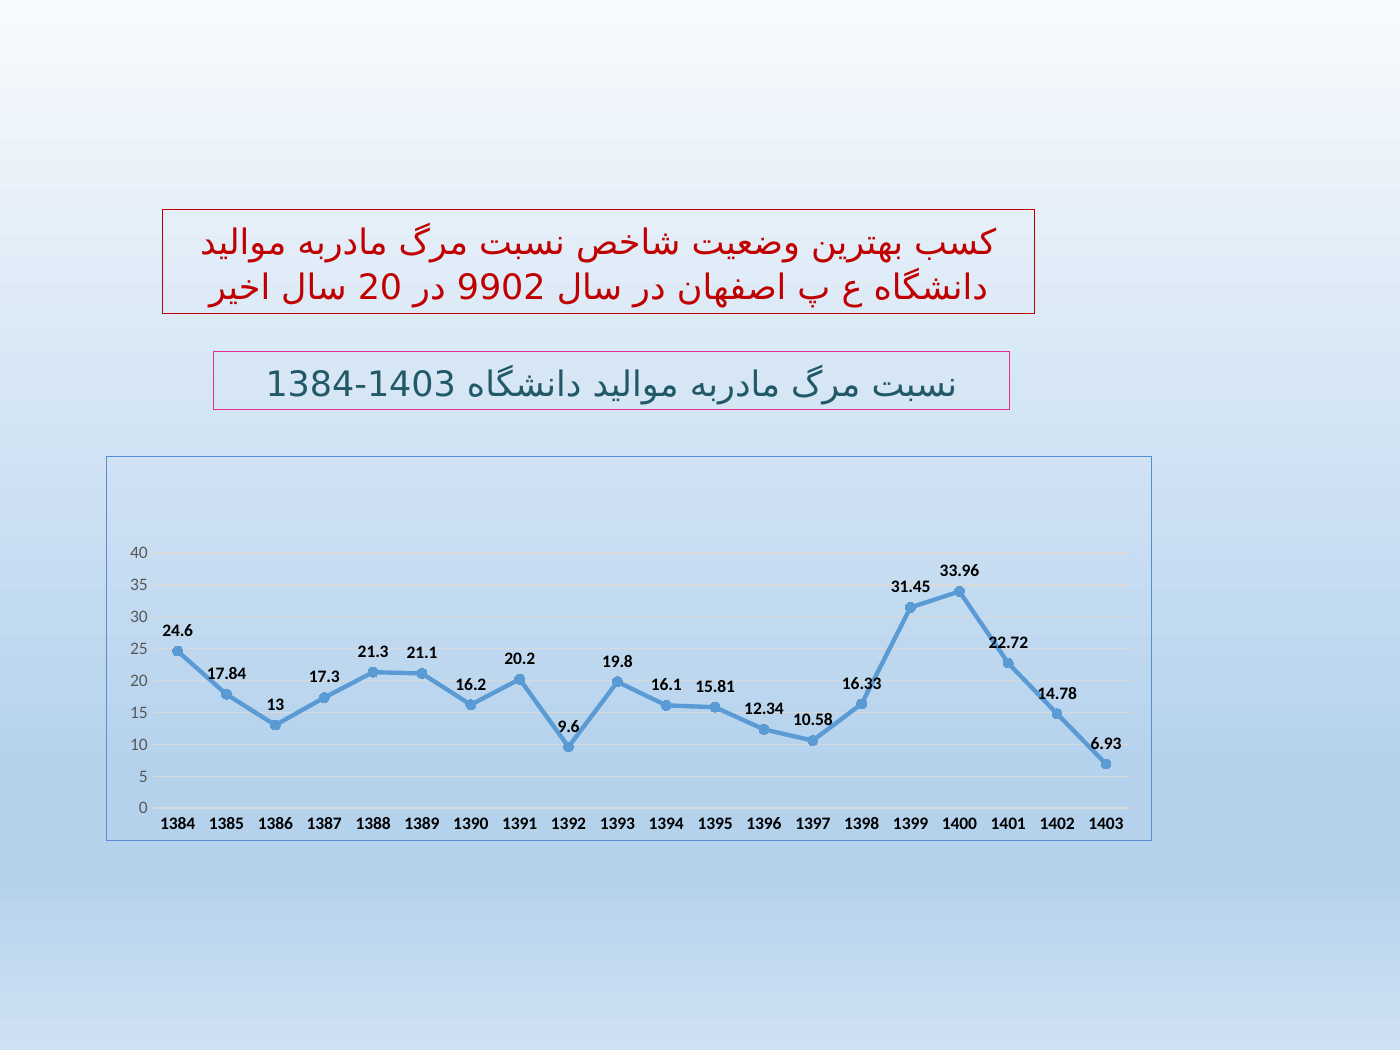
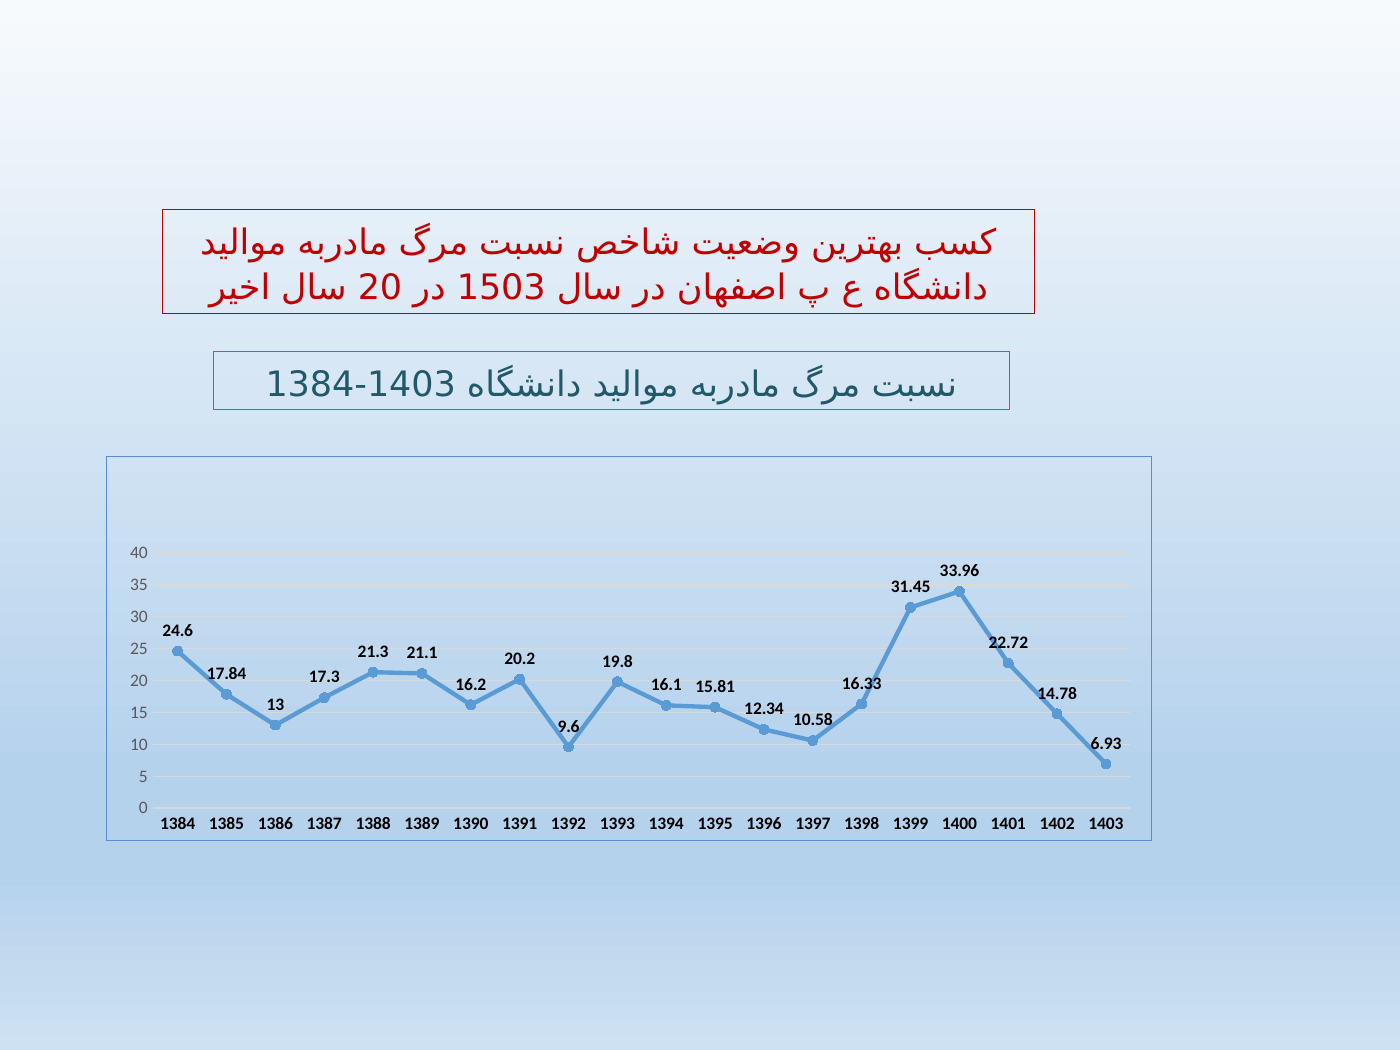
9902: 9902 -> 1503 (501, 288)
